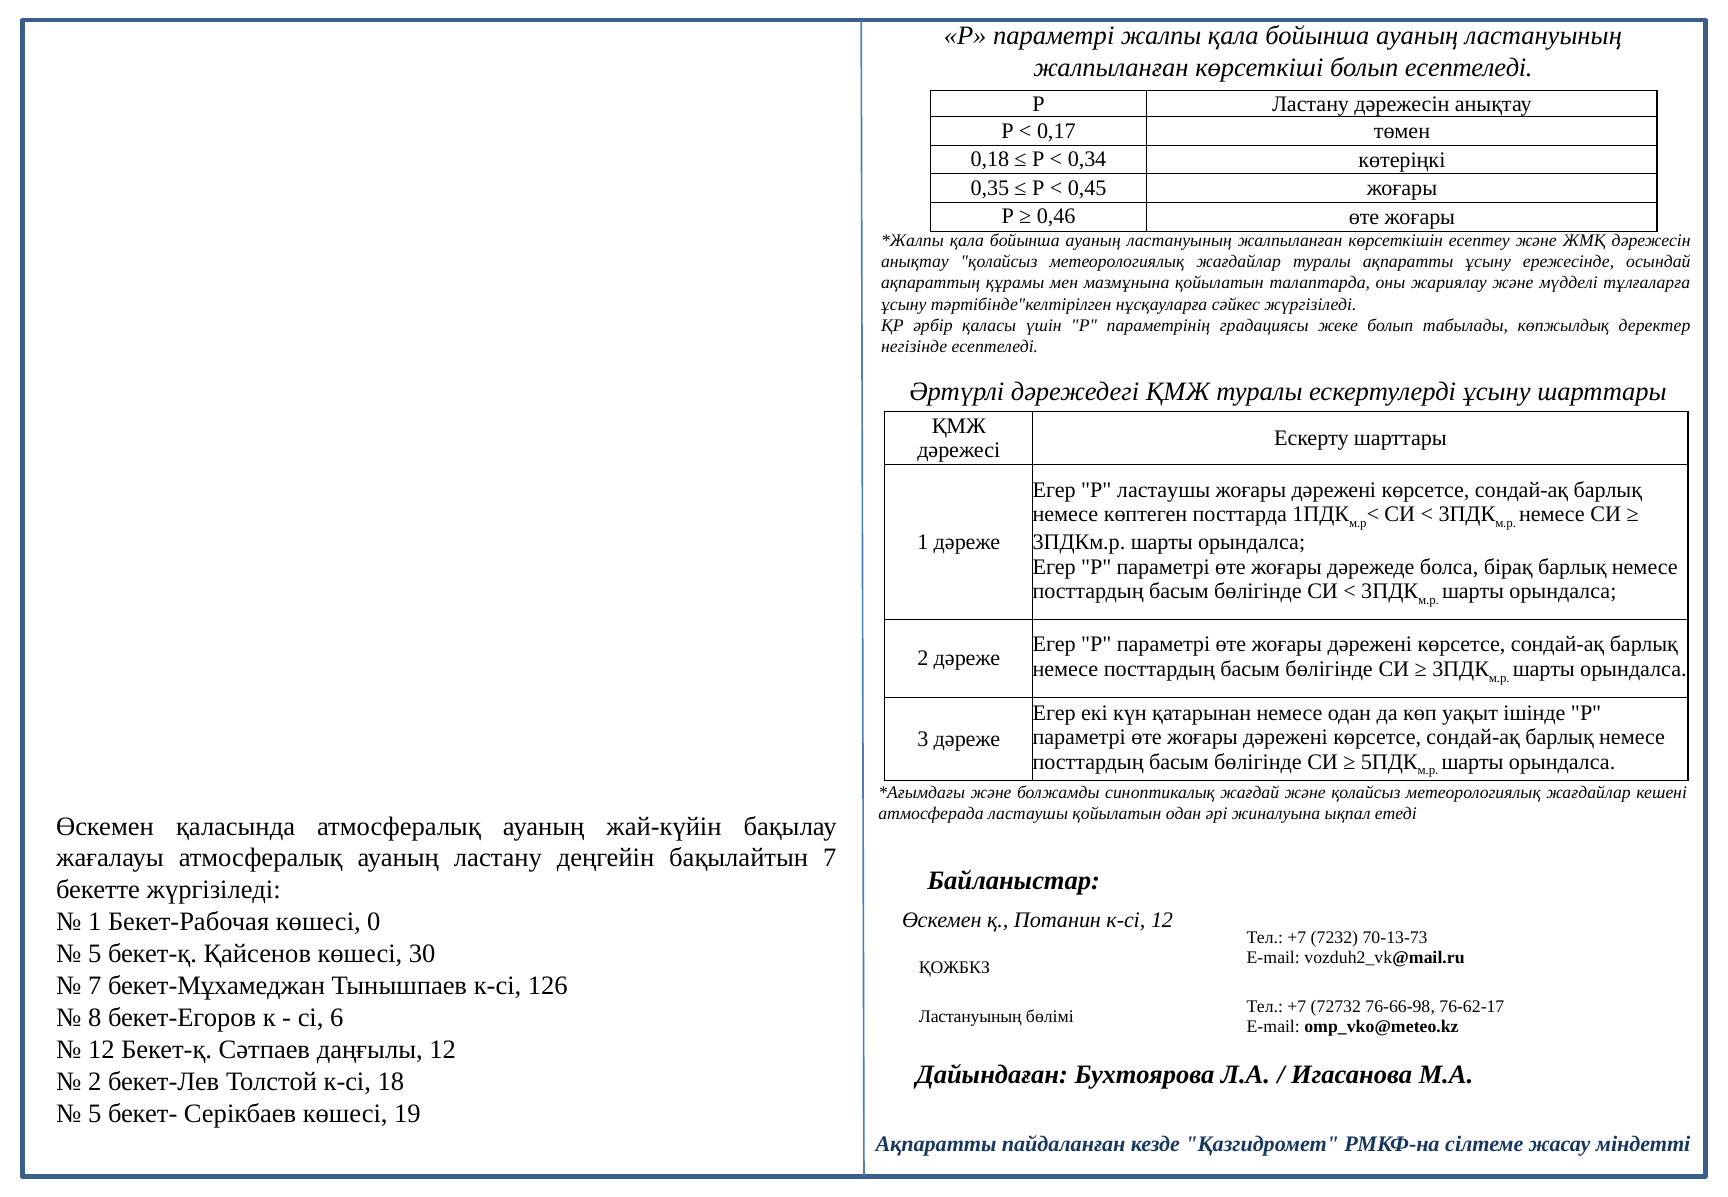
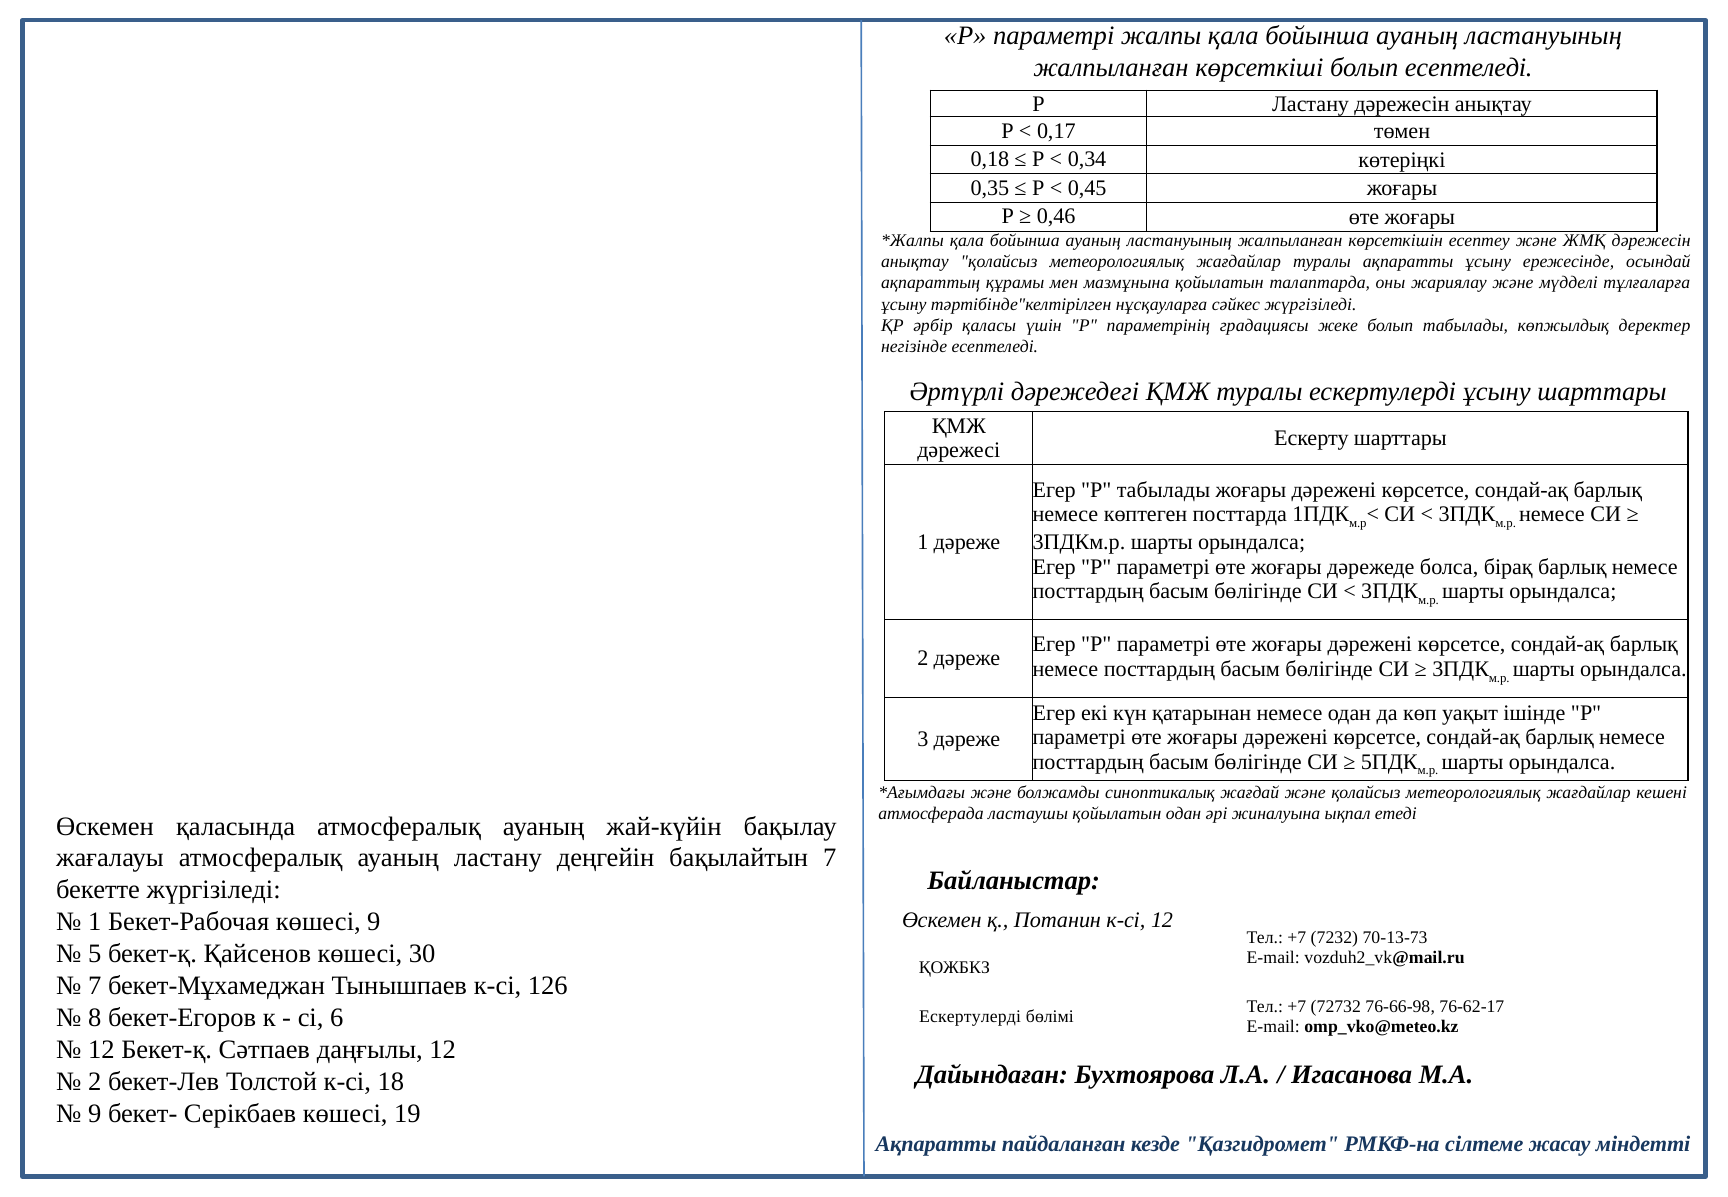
Р ластаушы: ластаушы -> табылады (1164, 490)
көшесі 0: 0 -> 9 (374, 922)
Ластануының: Ластануының -> Ескертулерді (970, 1016)
5: 5 -> 9 (95, 1113)
